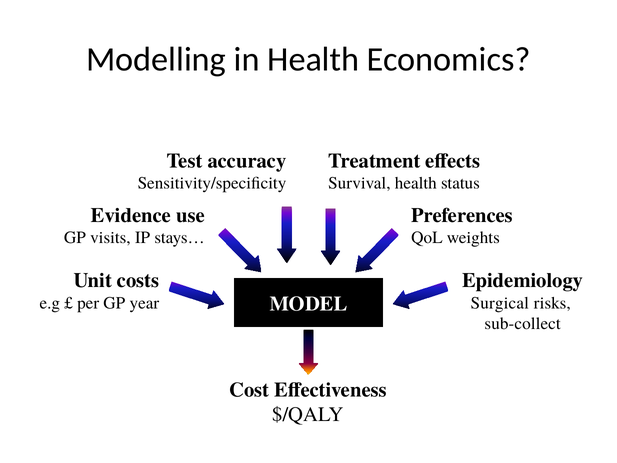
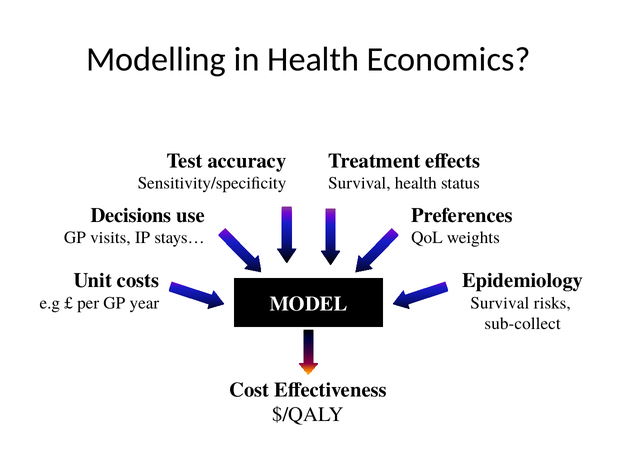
Evidence: Evidence -> Decisions (131, 215)
Surgical: Surgical -> Survival (500, 303)
